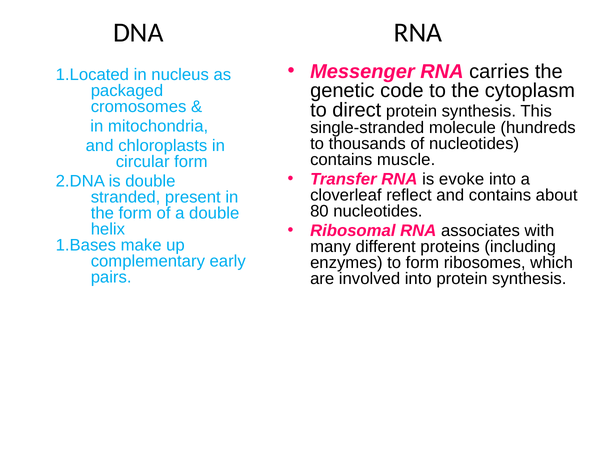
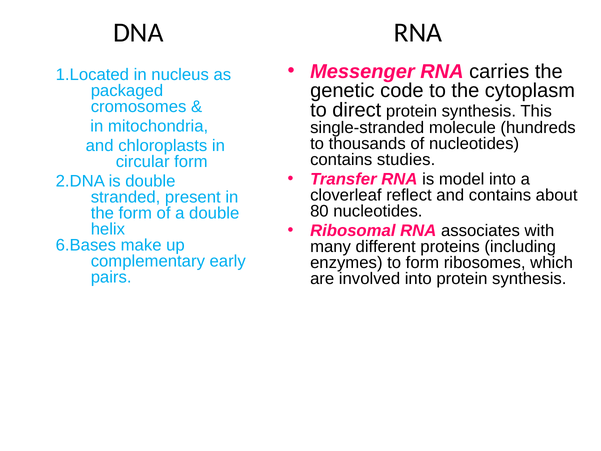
muscle: muscle -> studies (406, 160)
evoke: evoke -> model (462, 179)
1.Bases: 1.Bases -> 6.Bases (86, 245)
